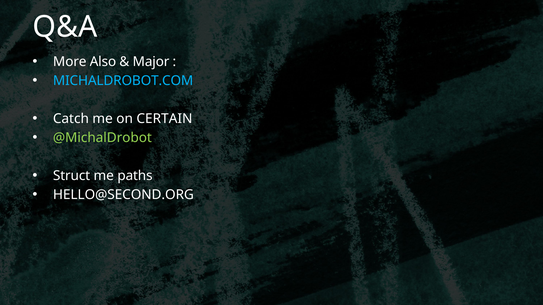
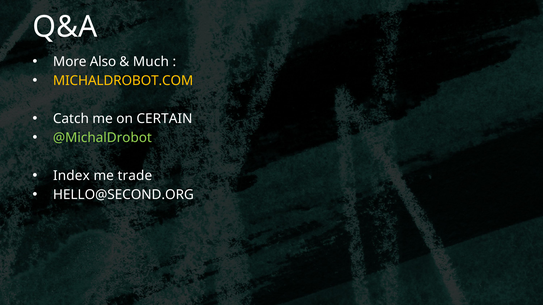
Major: Major -> Much (151, 62)
MICHALDROBOT.COM colour: light blue -> yellow (123, 81)
Struct: Struct -> Index (71, 176)
paths: paths -> trade (135, 176)
